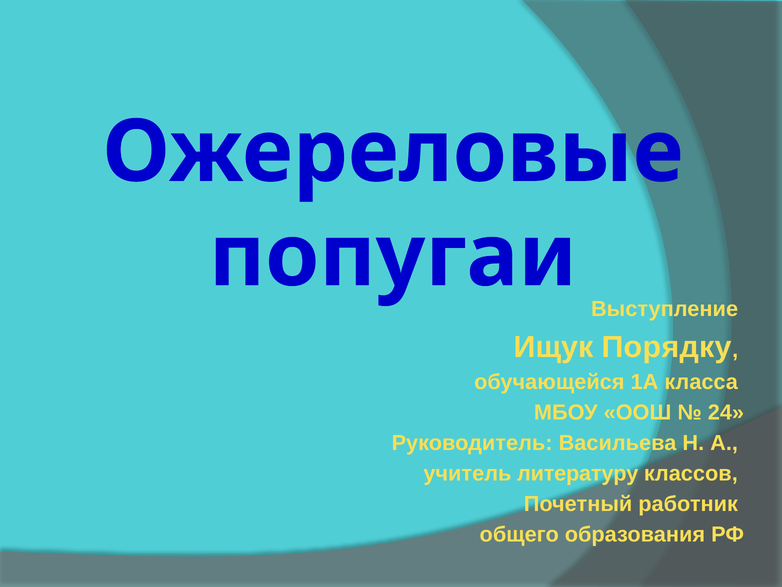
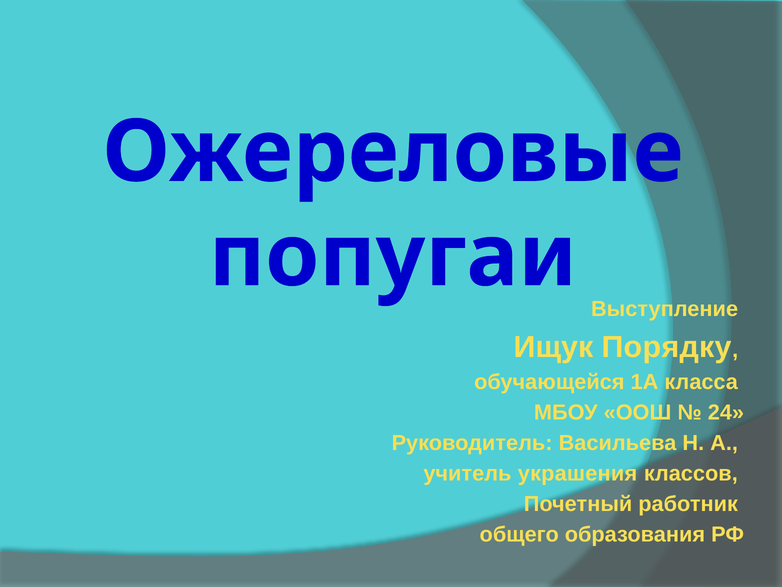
литературу: литературу -> украшения (578, 473)
